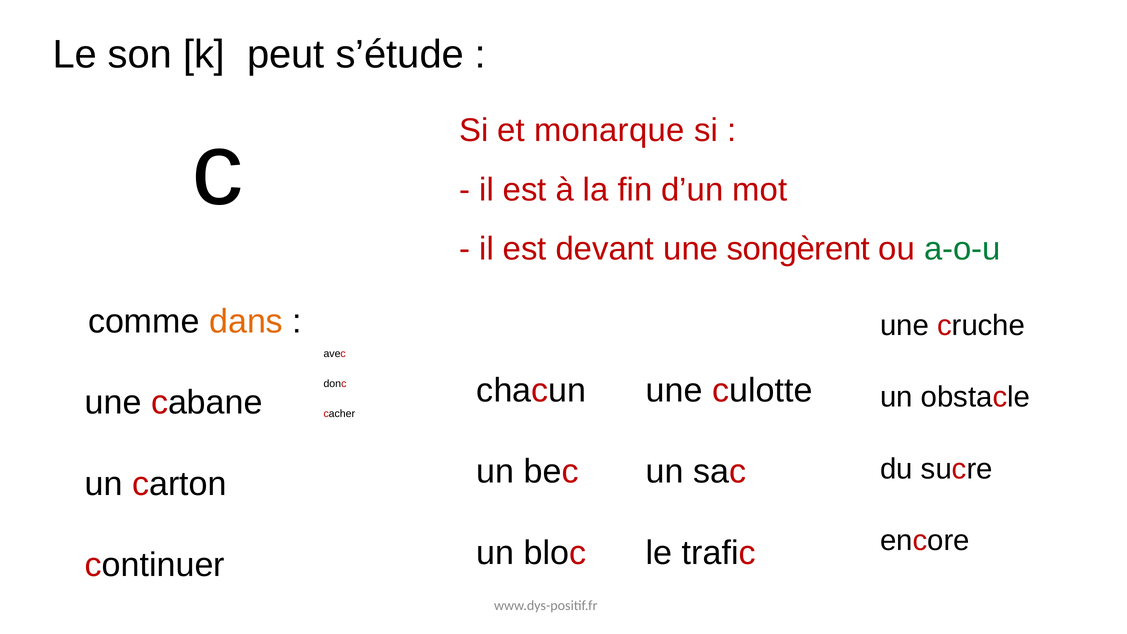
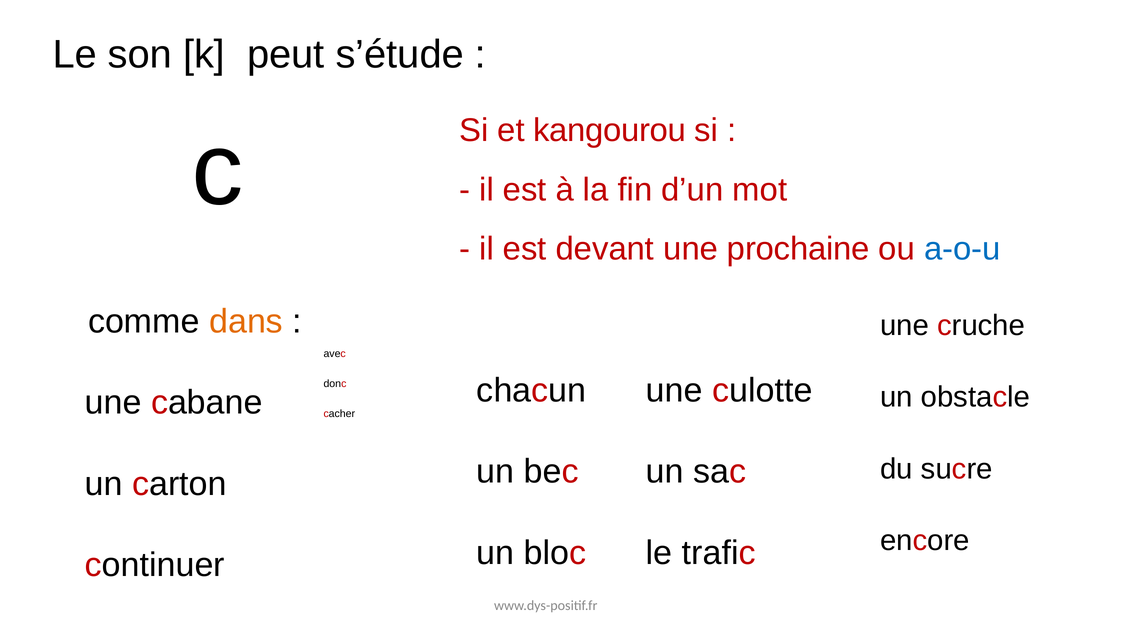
monarque: monarque -> kangourou (610, 131)
songèrent: songèrent -> prochaine (798, 249)
a-o-u colour: green -> blue (962, 249)
